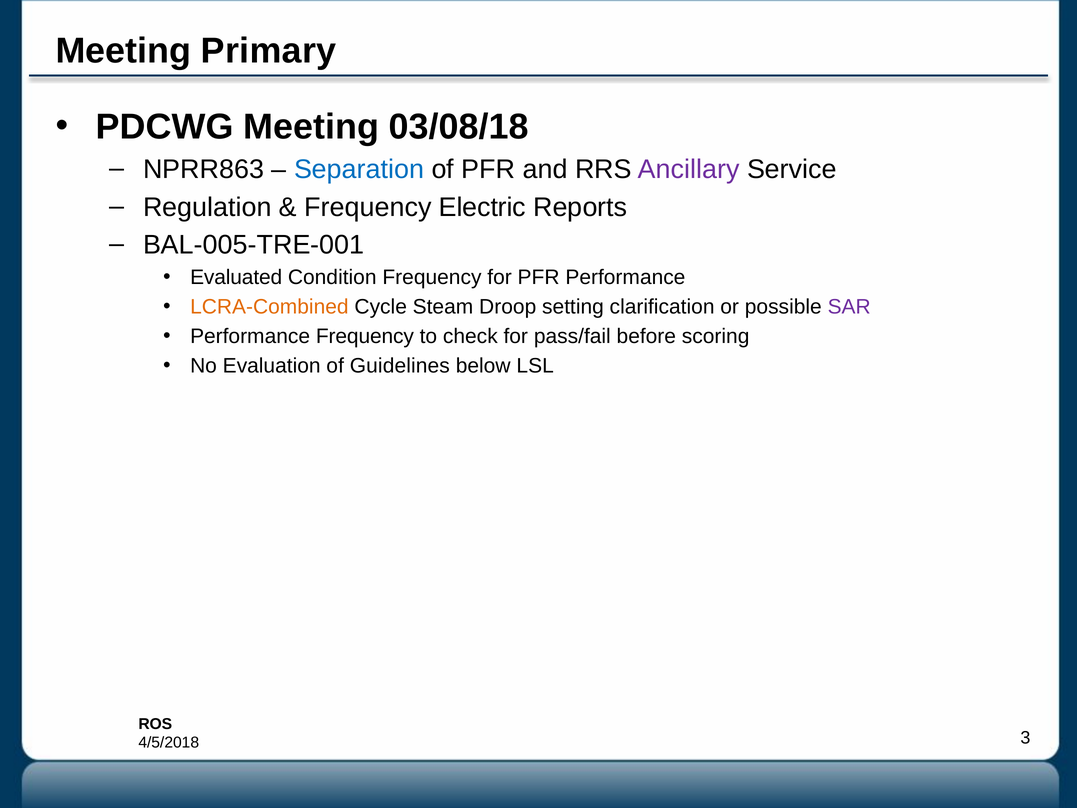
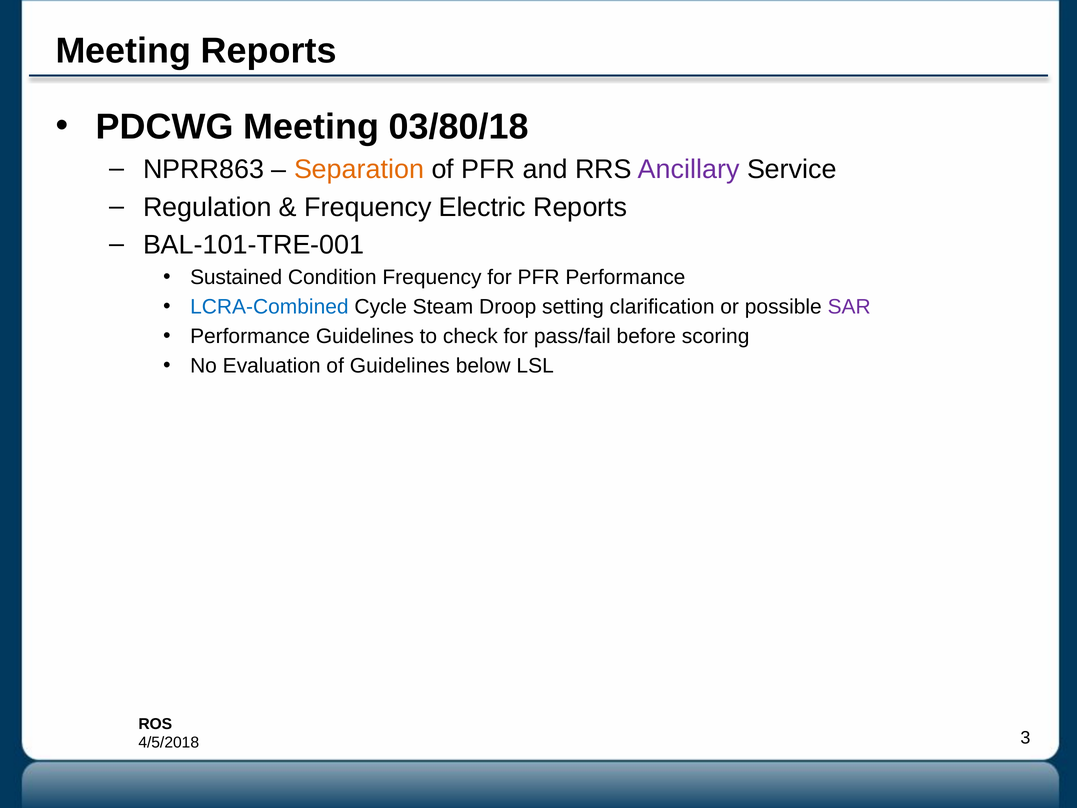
Meeting Primary: Primary -> Reports (269, 51)
03/08/18: 03/08/18 -> 03/80/18 (459, 127)
Separation colour: blue -> orange (359, 169)
BAL-005-TRE-001: BAL-005-TRE-001 -> BAL-101-TRE-001 (254, 245)
Evaluated: Evaluated -> Sustained (236, 277)
LCRA-Combined colour: orange -> blue (269, 307)
Performance Frequency: Frequency -> Guidelines (365, 336)
